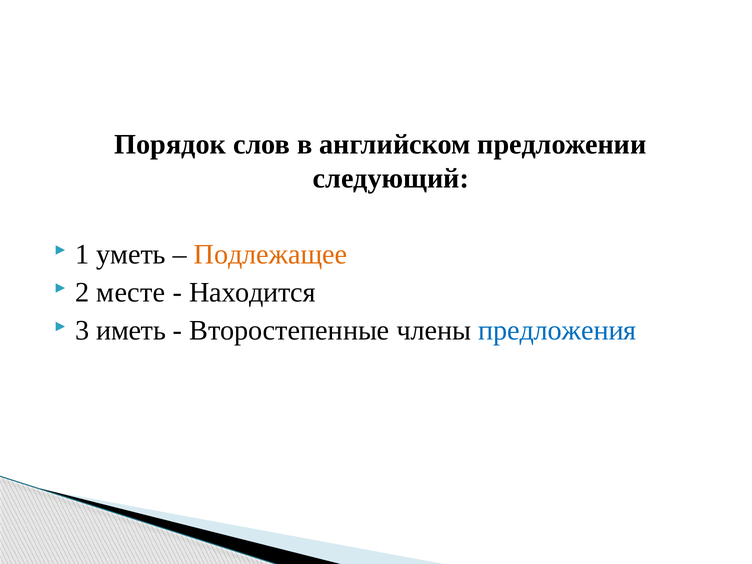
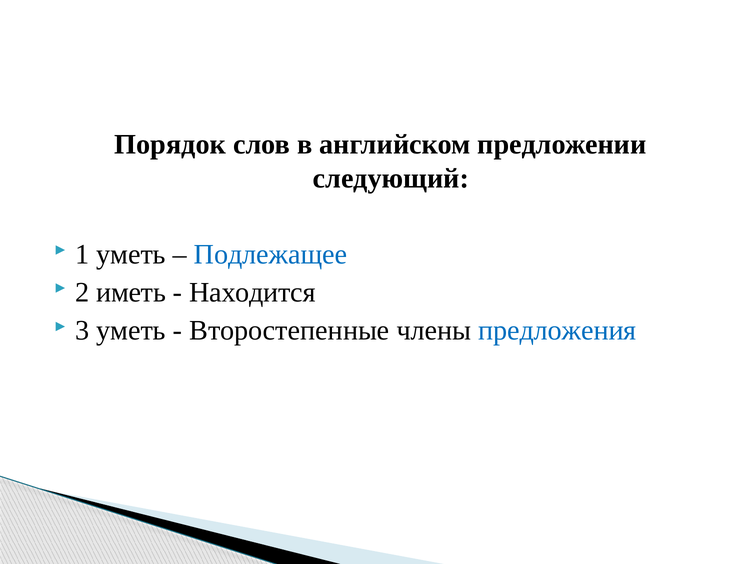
Подлежащее colour: orange -> blue (271, 254)
месте: месте -> иметь (131, 292)
3 иметь: иметь -> уметь (131, 330)
